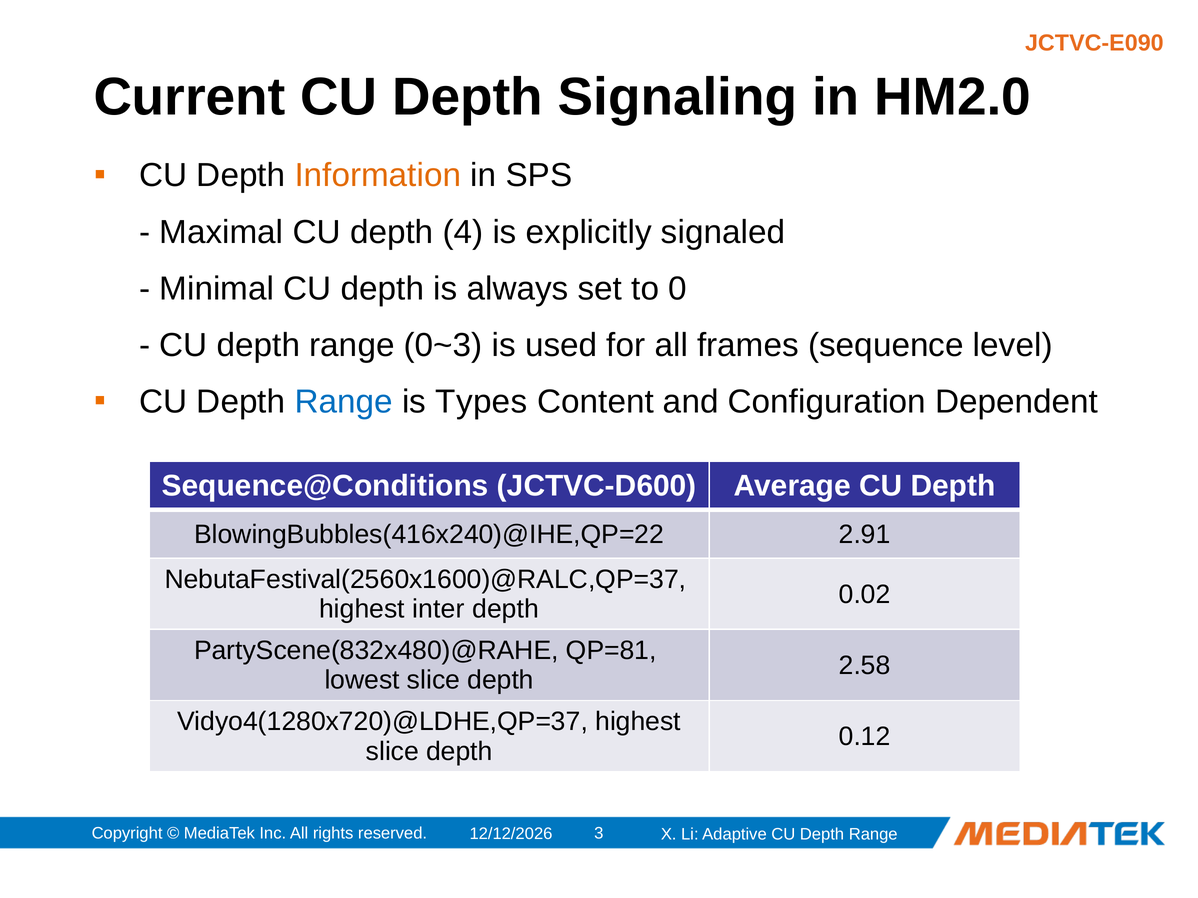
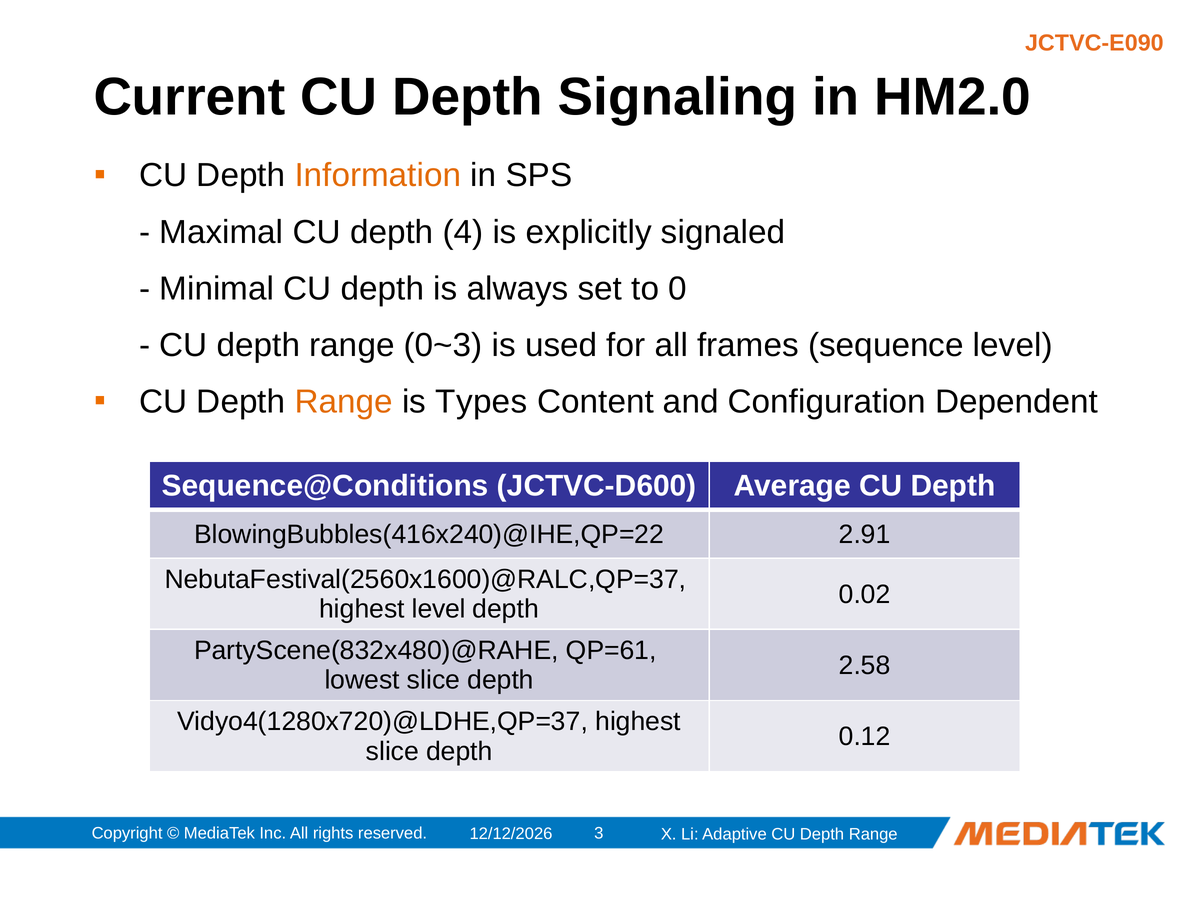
Range colour: blue -> orange (344, 402)
highest inter: inter -> level (439, 609)
QP=81: QP=81 -> QP=61 (611, 651)
